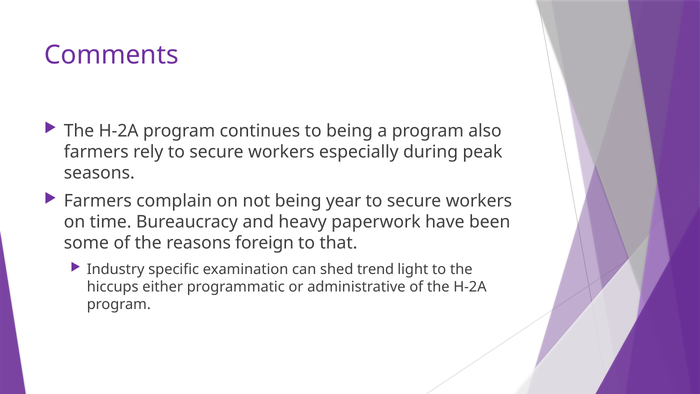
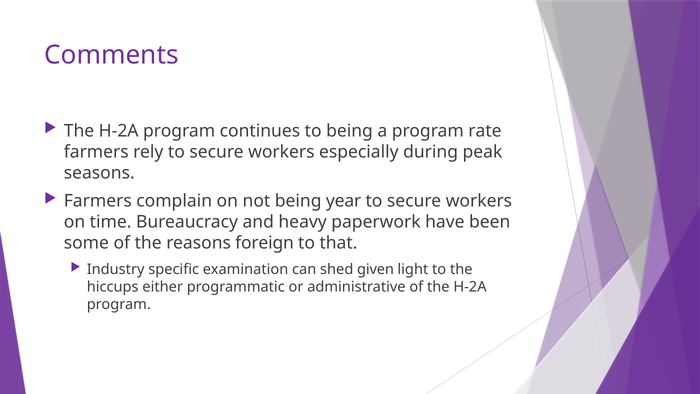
also: also -> rate (485, 131)
trend: trend -> given (376, 269)
